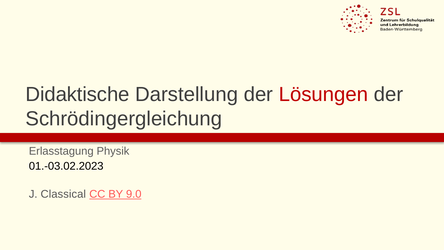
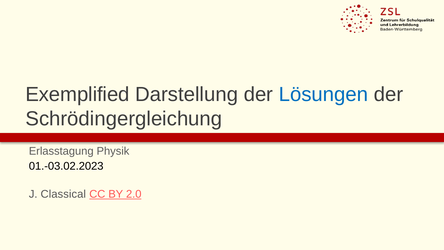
Didaktische: Didaktische -> Exemplified (78, 94)
Lösungen colour: red -> blue (323, 94)
9.0: 9.0 -> 2.0 (134, 194)
